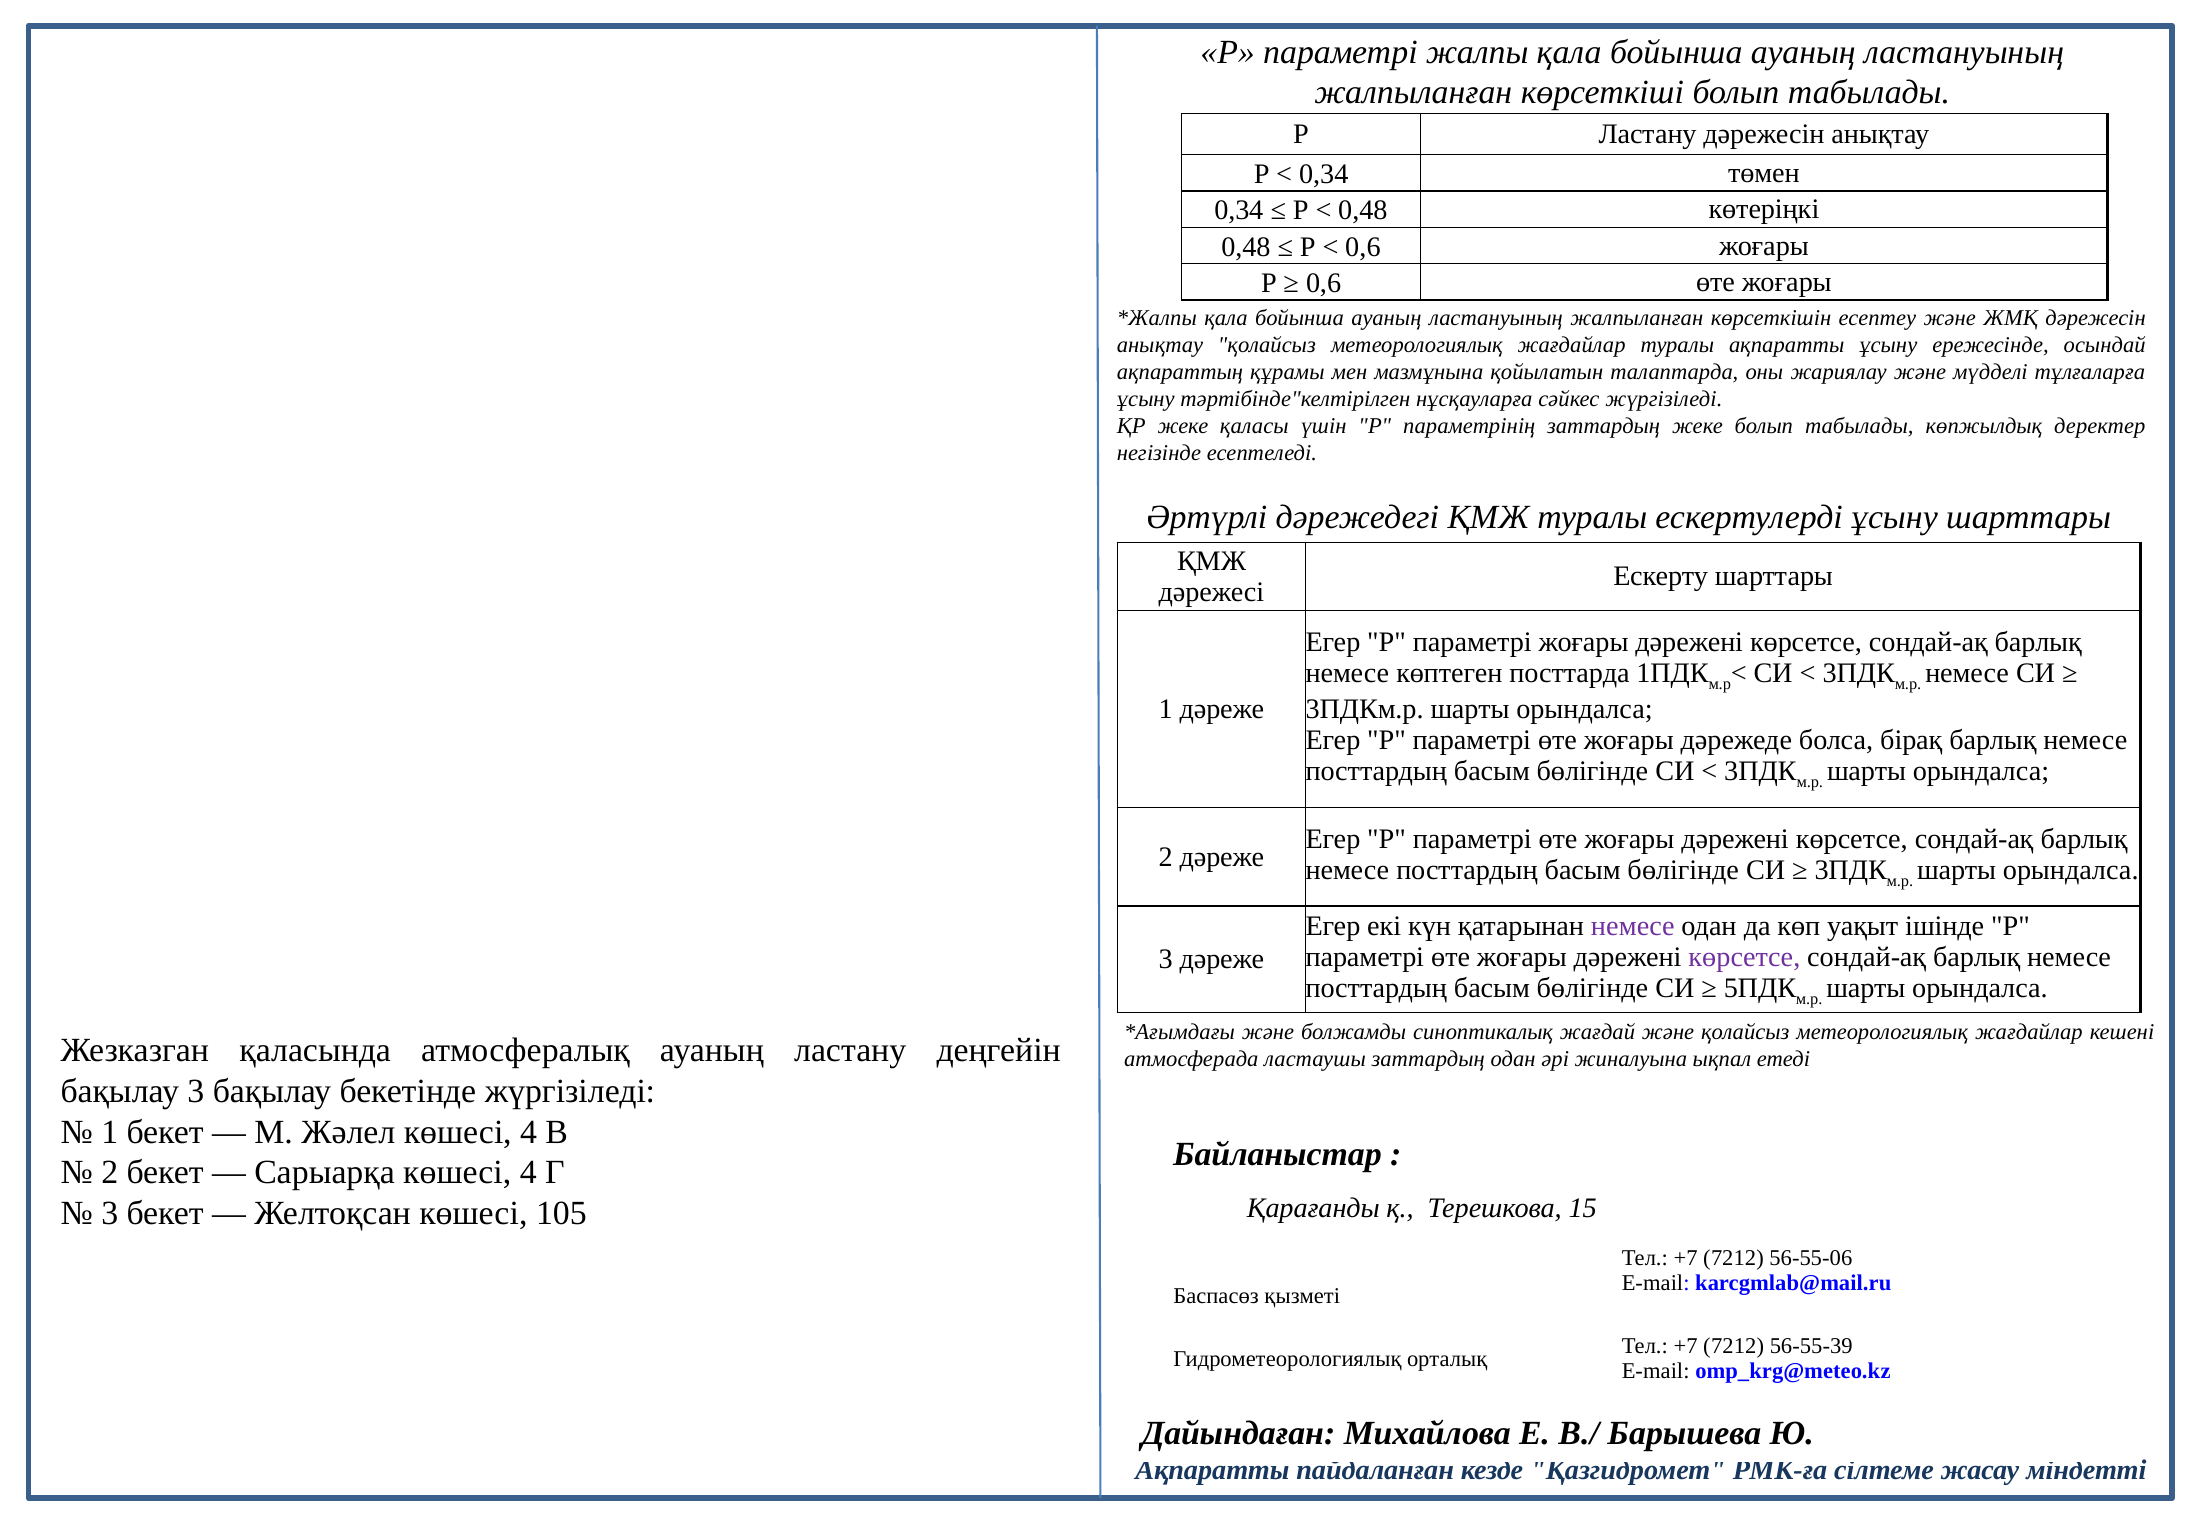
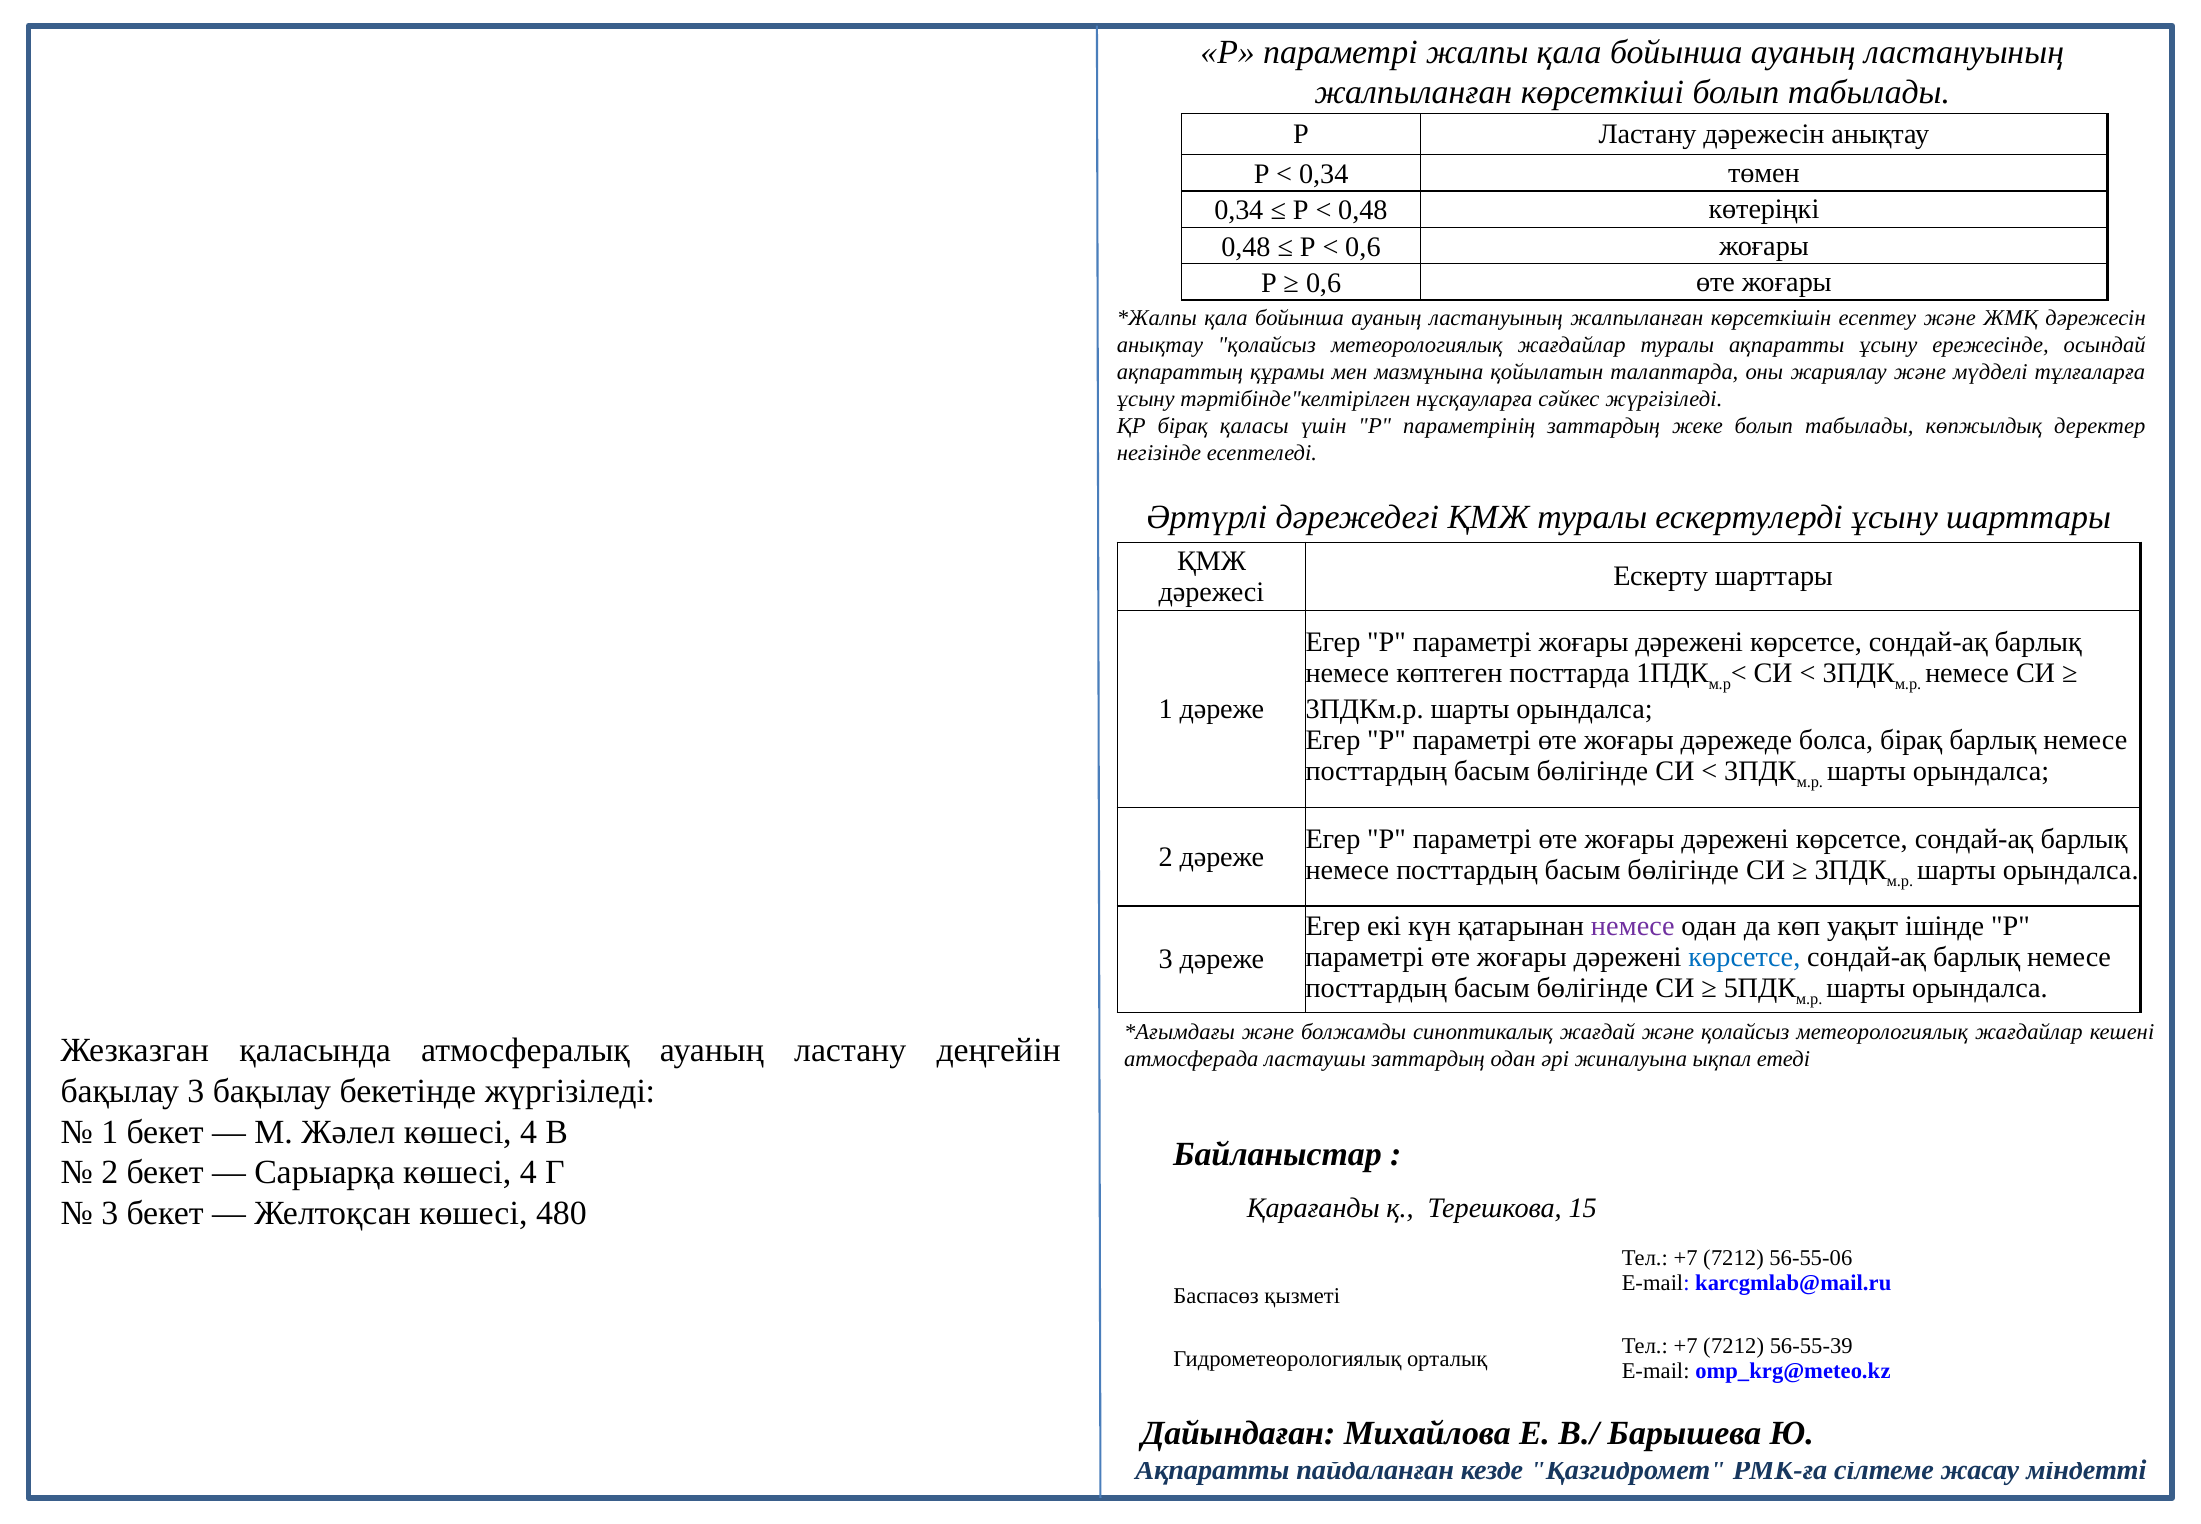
ҚР жеке: жеке -> бірақ (1183, 426)
көрсетсе colour: purple -> blue (1744, 957)
105: 105 -> 480 (561, 1213)
